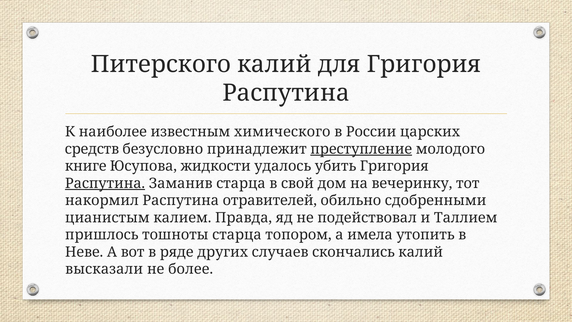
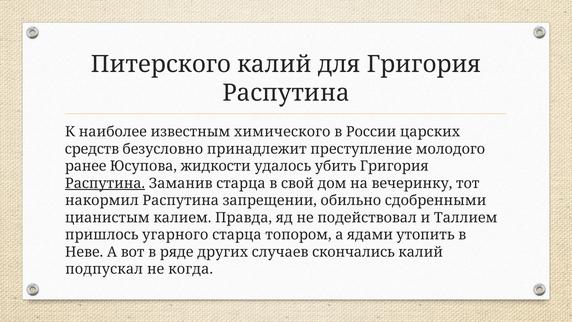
преступление underline: present -> none (361, 149)
книге: книге -> ранее (86, 166)
отравителей: отравителей -> запрещении (270, 200)
тошноты: тошноты -> угарного (175, 235)
имела: имела -> ядами (370, 235)
высказали: высказали -> подпускал (104, 269)
более: более -> когда (191, 269)
